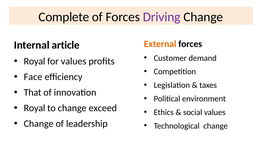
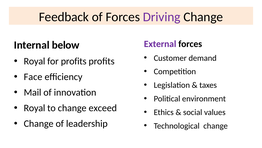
Complete: Complete -> Feedback (64, 17)
External colour: orange -> purple (160, 44)
article: article -> below (66, 45)
for values: values -> profits (74, 61)
That: That -> Mail (33, 92)
